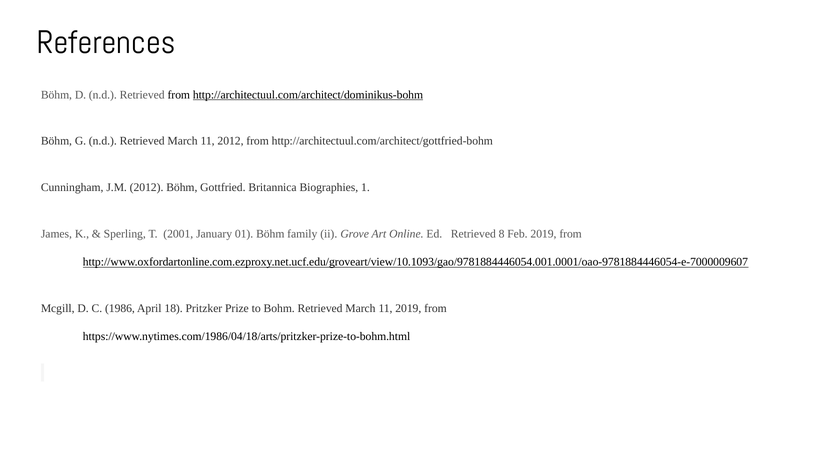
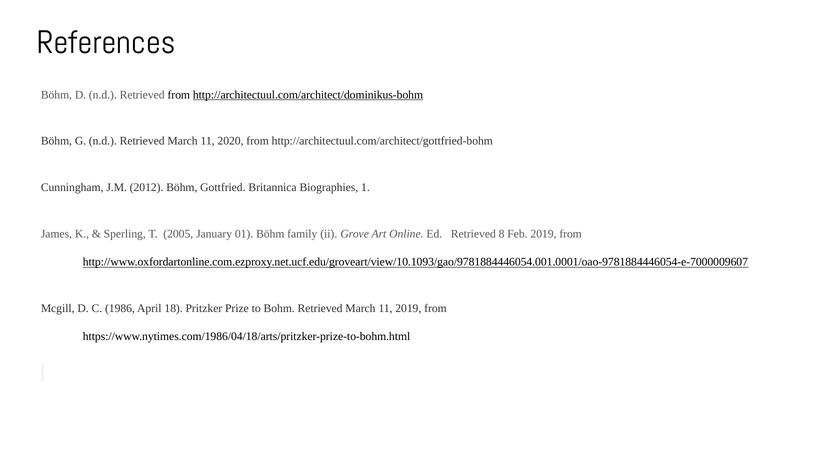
11 2012: 2012 -> 2020 (231, 141)
2001: 2001 -> 2005 (178, 234)
